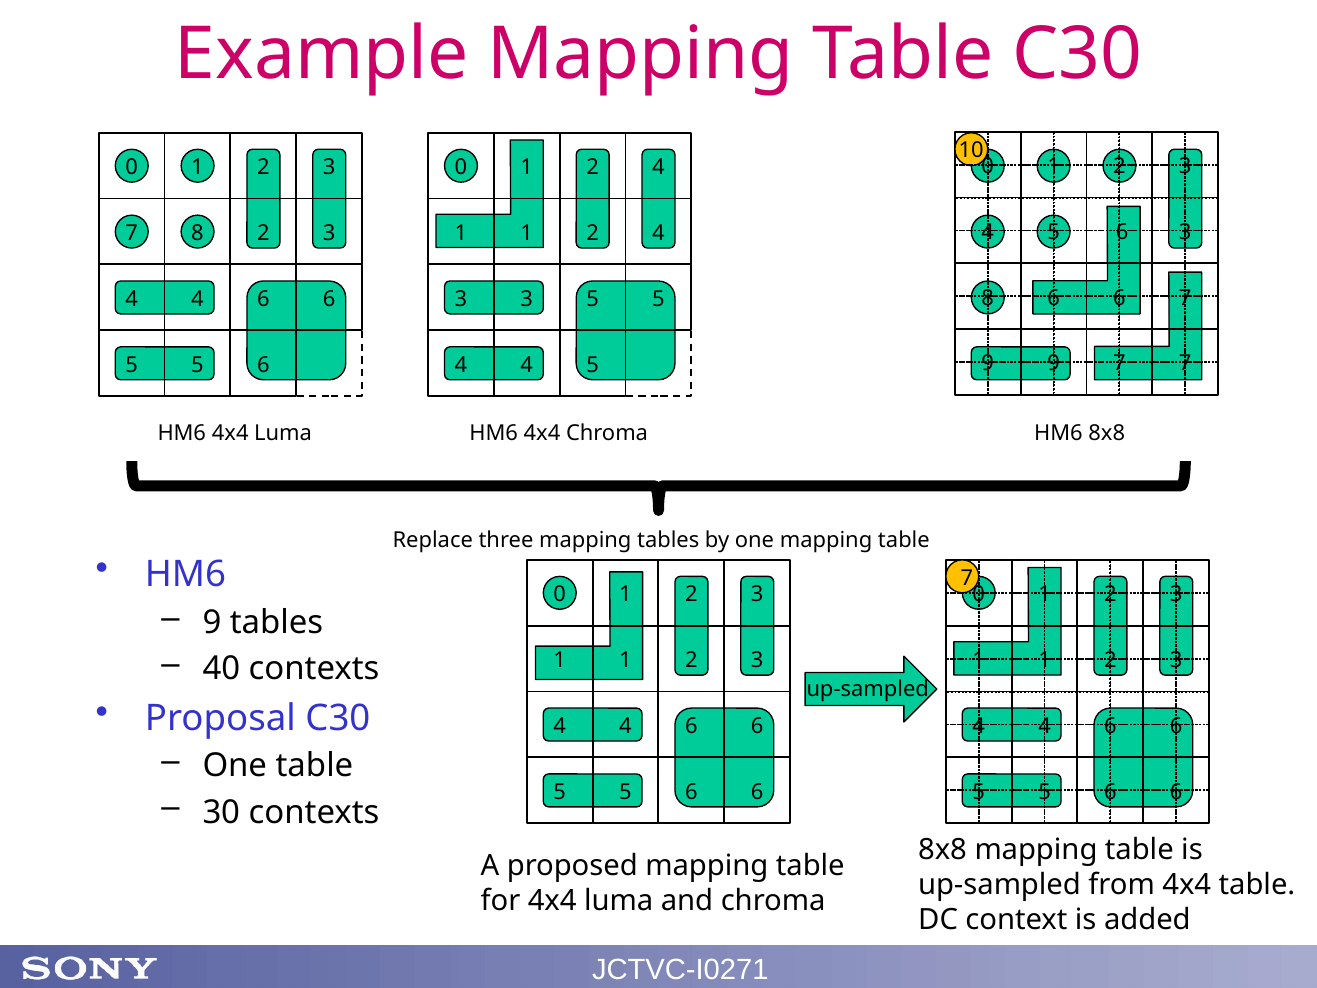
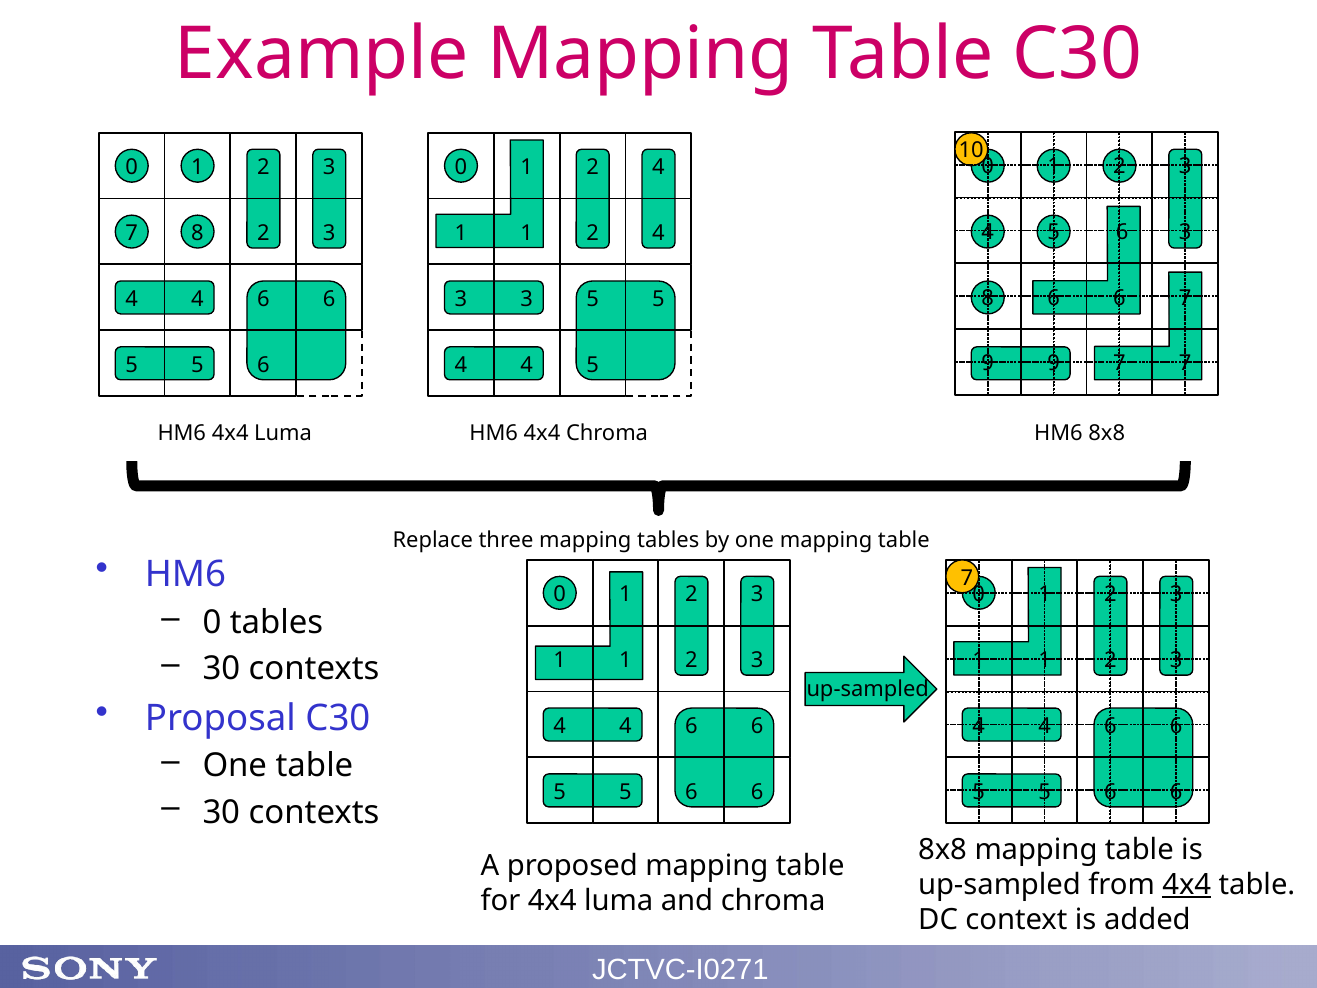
9: 9 -> 0 (212, 622)
40: 40 -> 30 (221, 669)
4x4 underline: none -> present (1187, 884)
